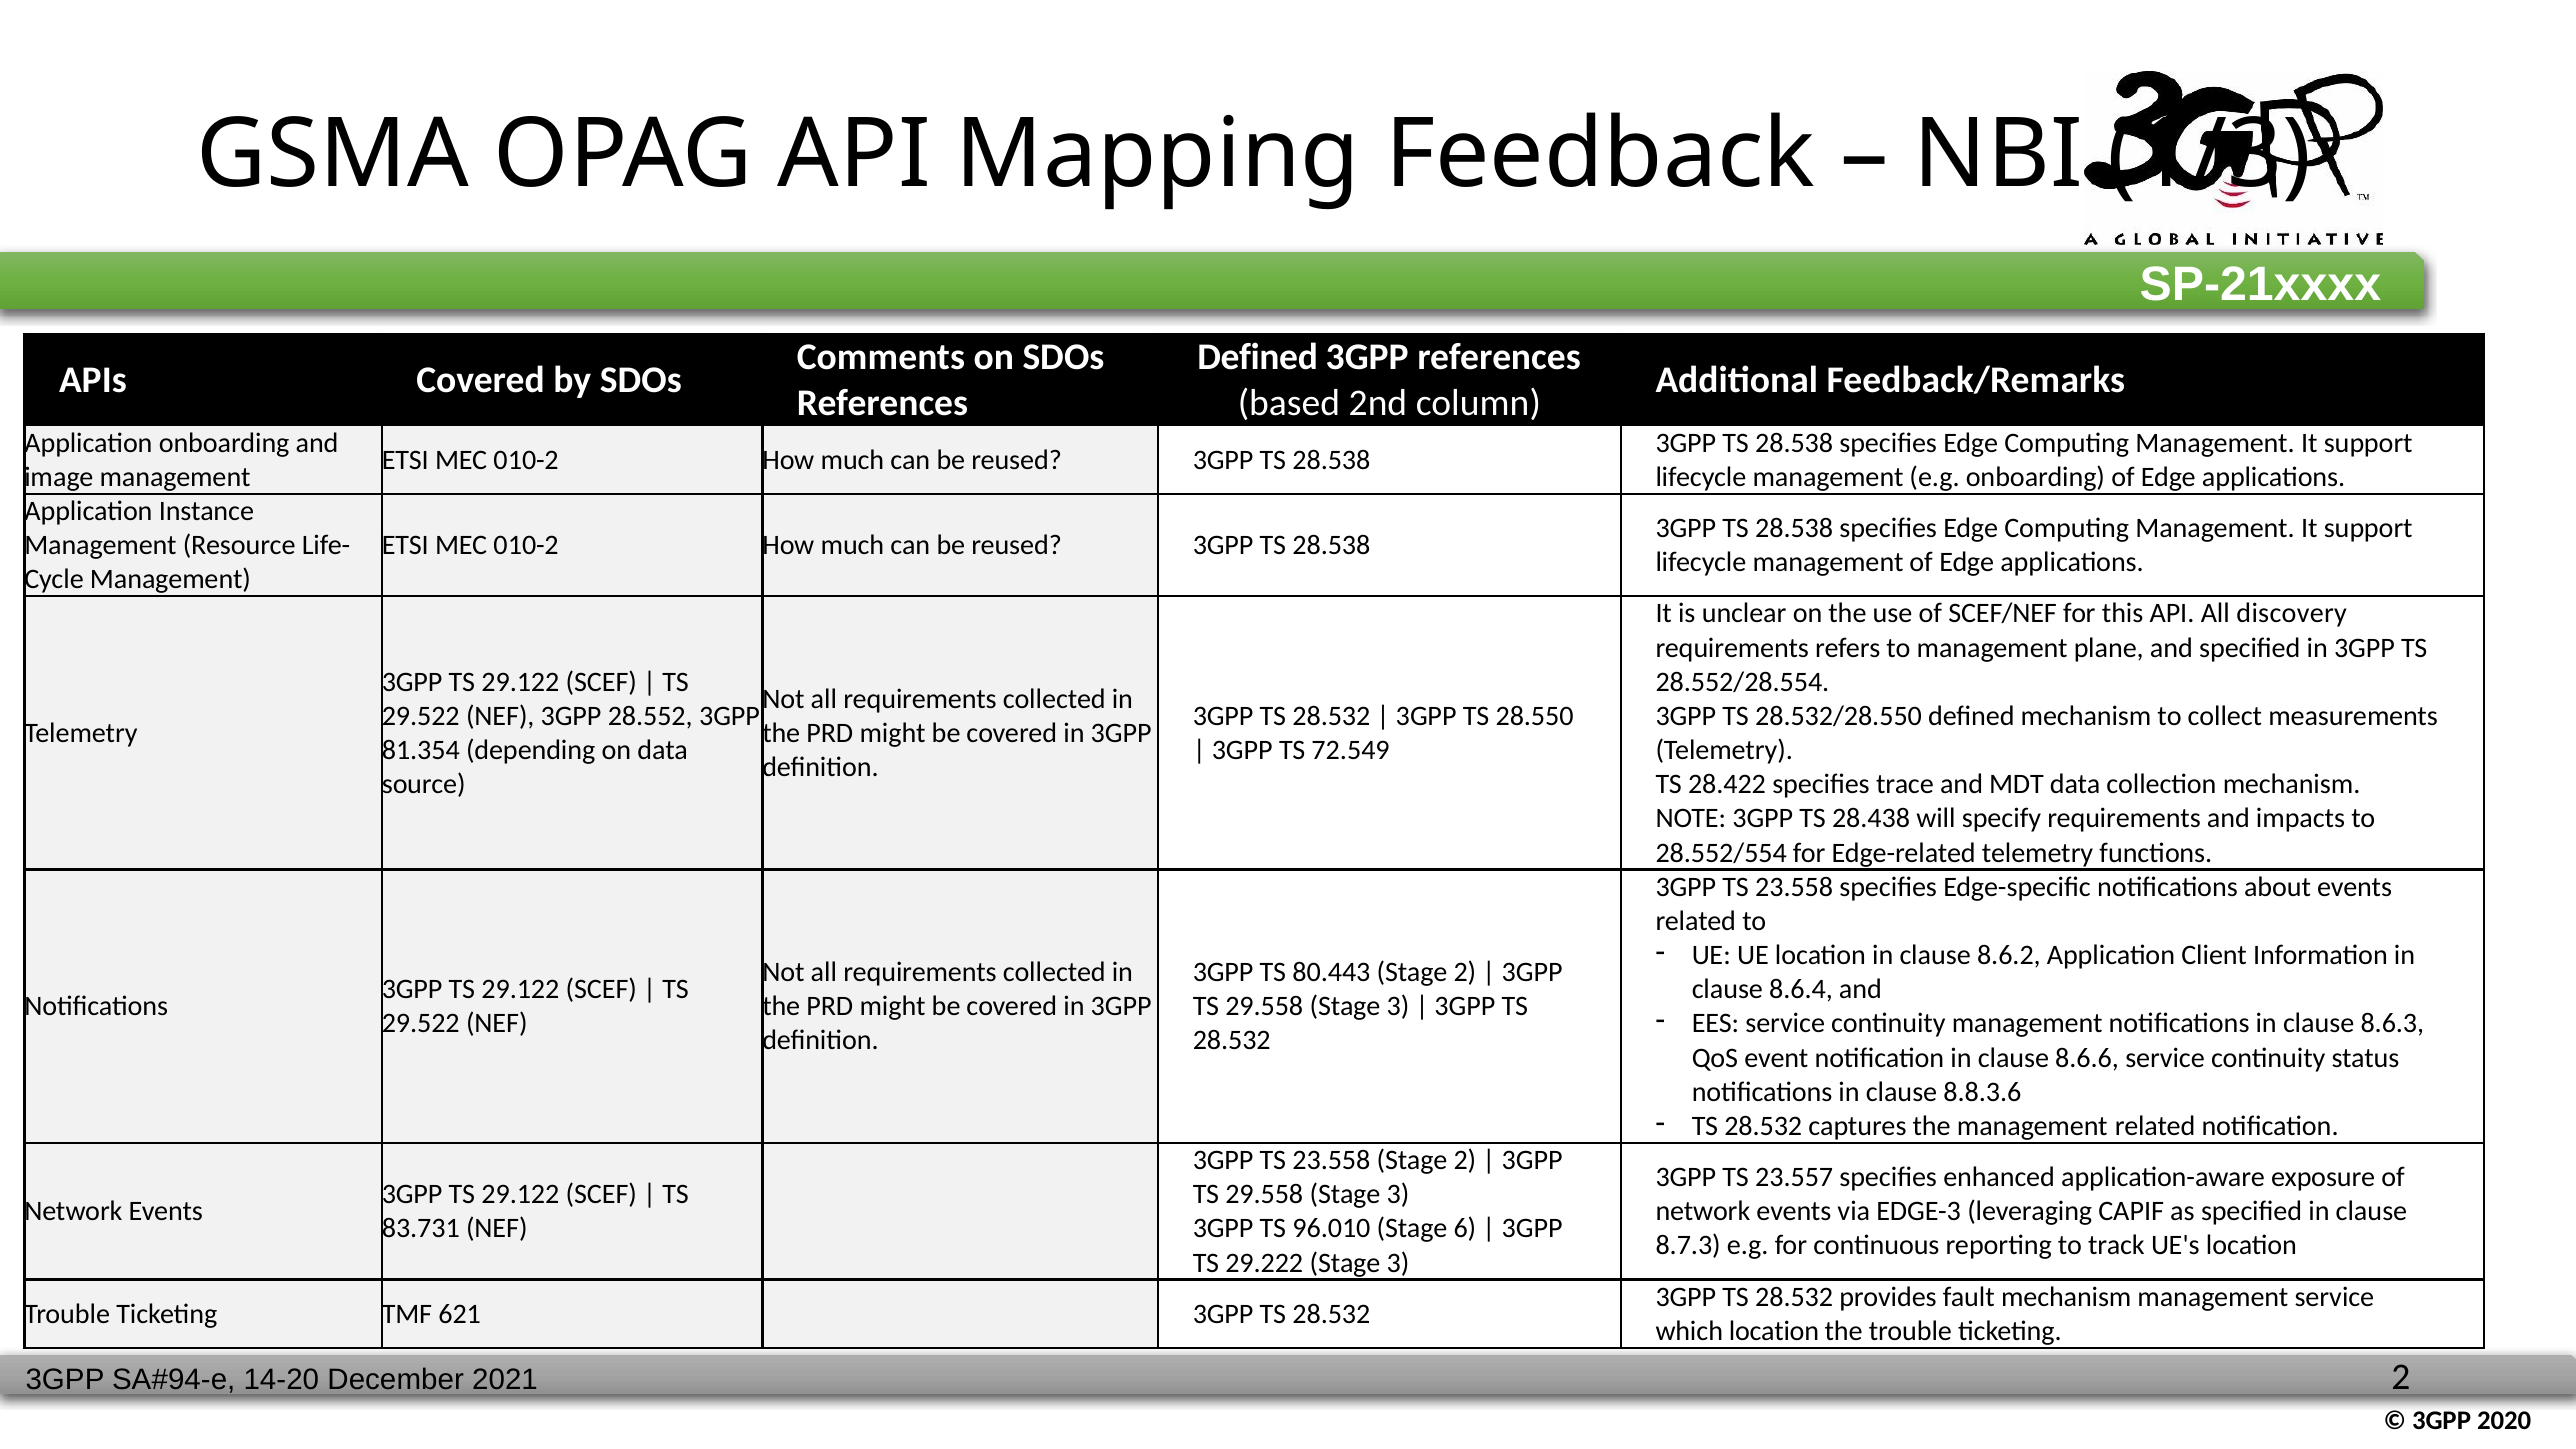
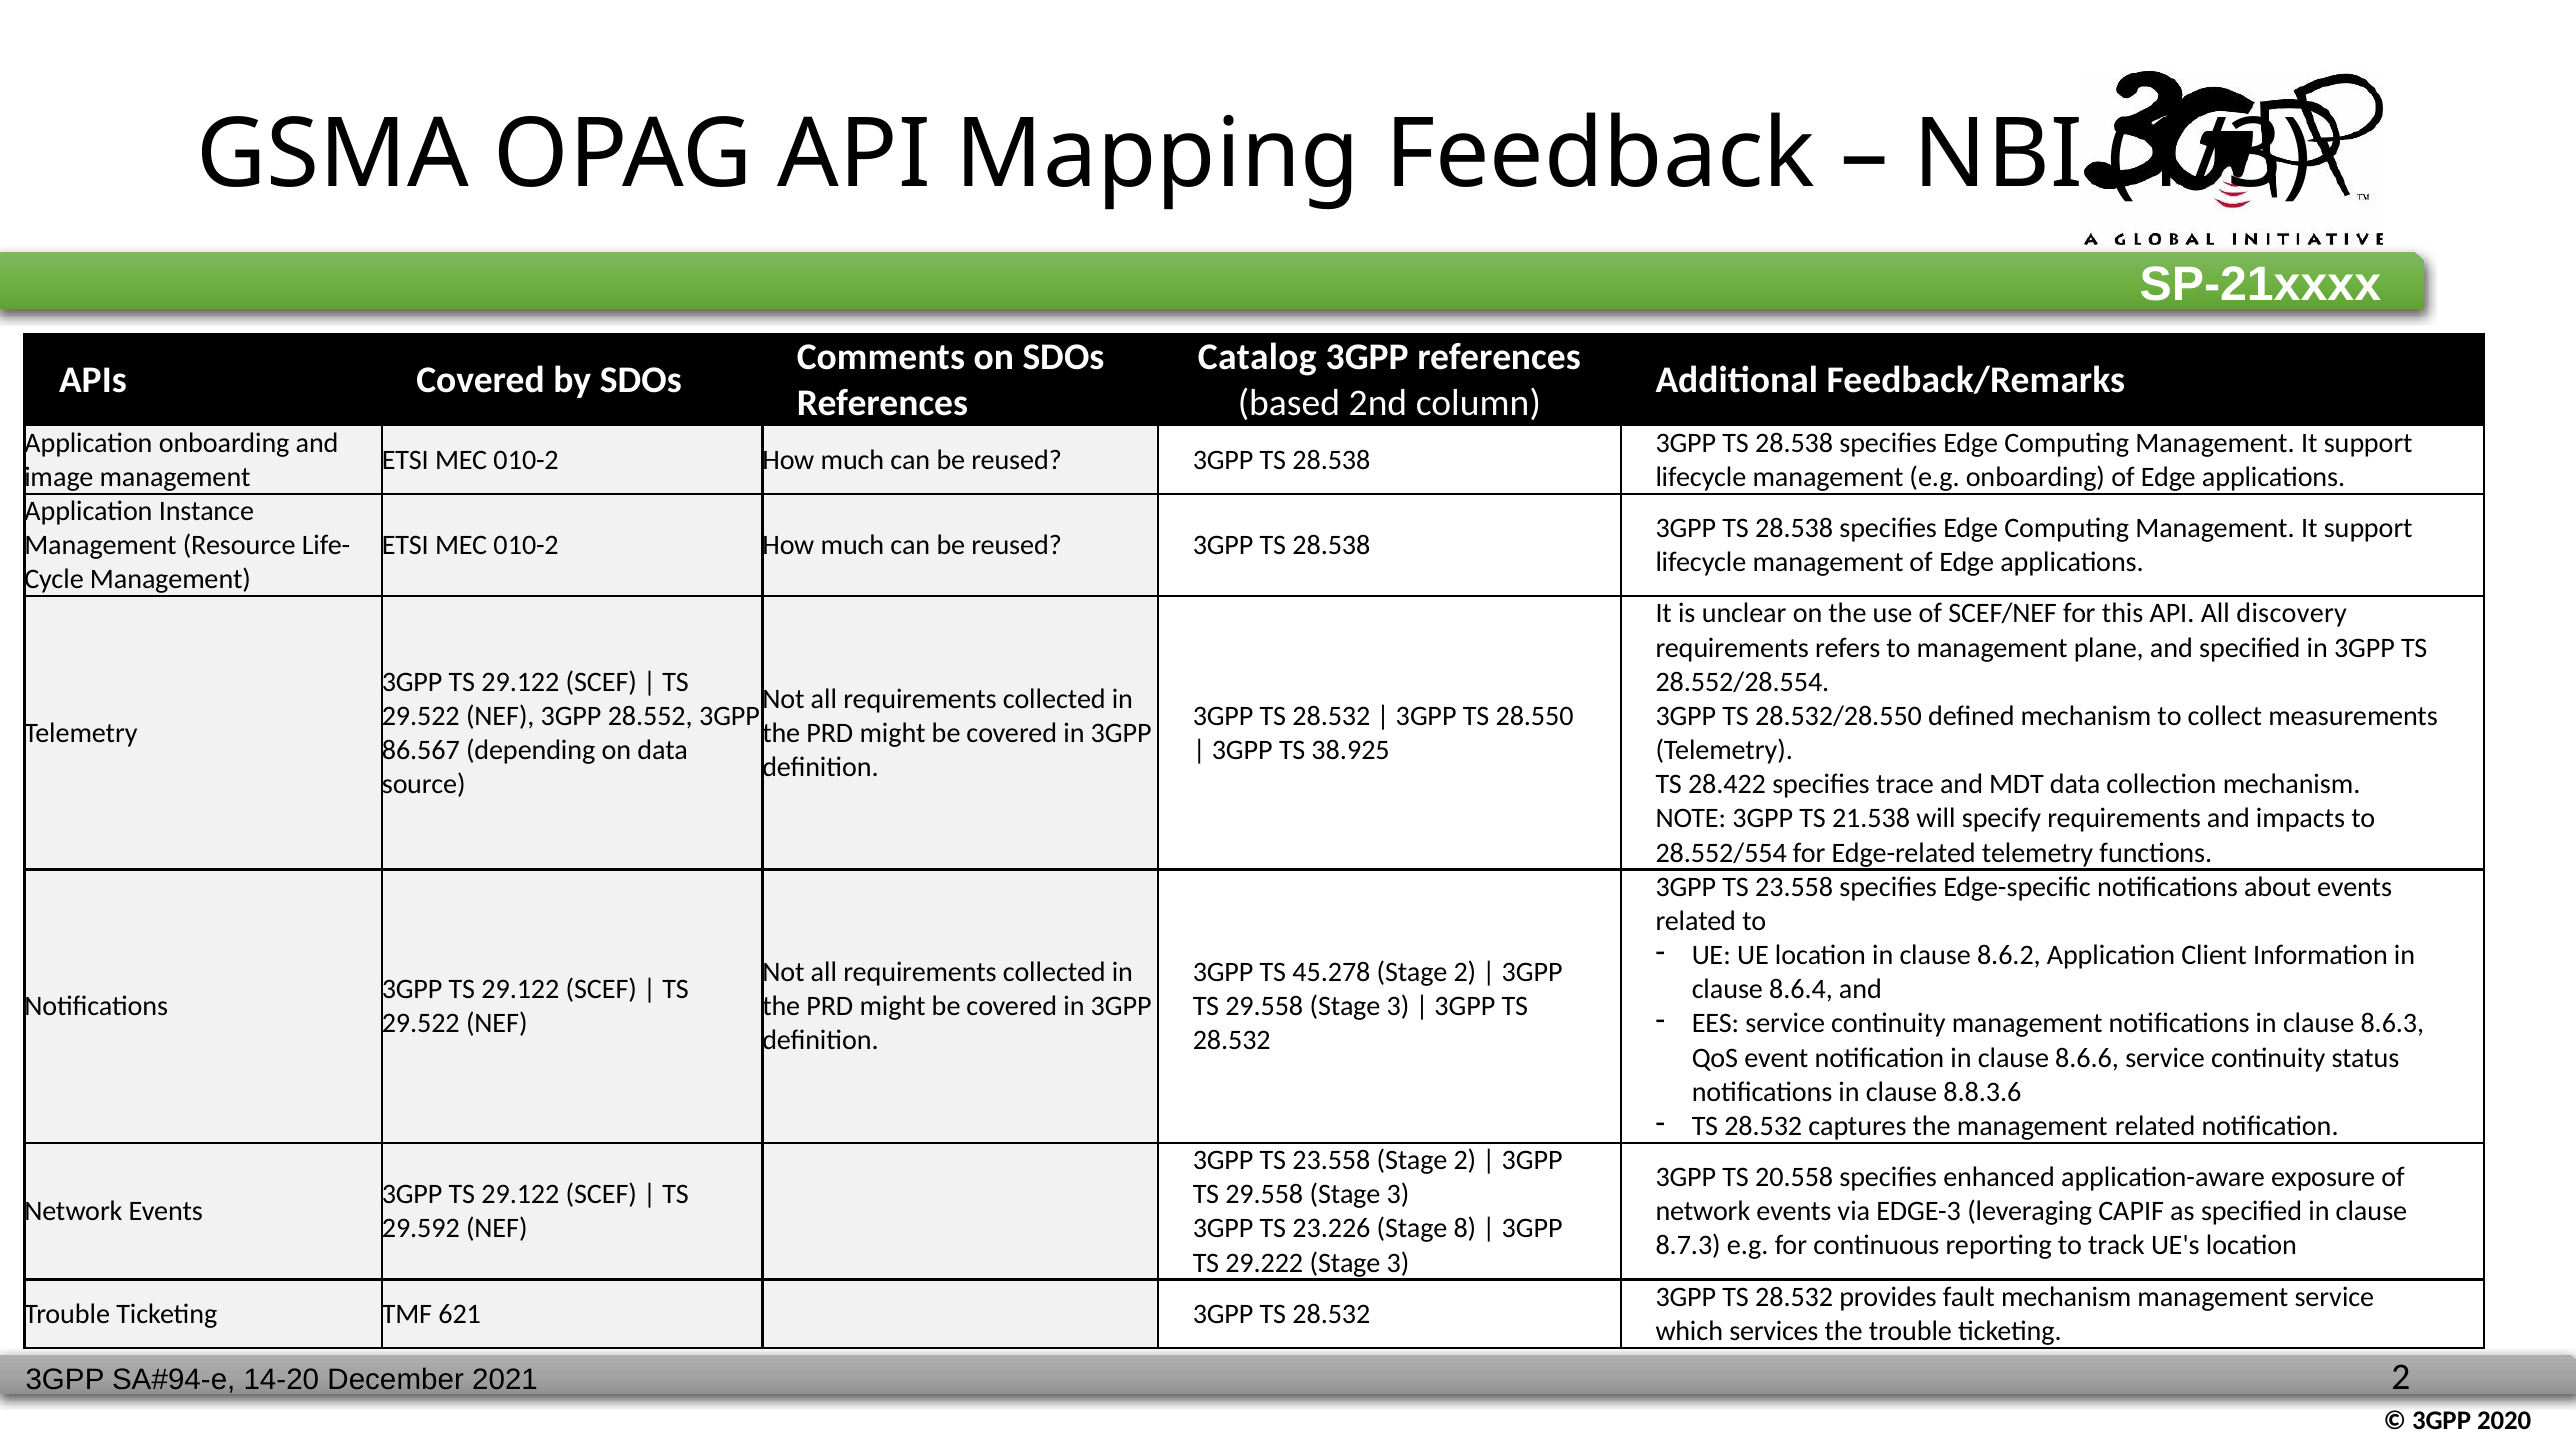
Defined: Defined -> Catalog (1257, 357)
81.354: 81.354 -> 86.567 (421, 750)
72.549: 72.549 -> 38.925 (1351, 750)
28.438: 28.438 -> 21.538 (1871, 819)
80.443: 80.443 -> 45.278 (1331, 972)
23.557: 23.557 -> 20.558 (1794, 1177)
83.731: 83.731 -> 29.592 (421, 1229)
96.010: 96.010 -> 23.226 (1331, 1229)
6: 6 -> 8 (1465, 1229)
which location: location -> services (1774, 1331)
